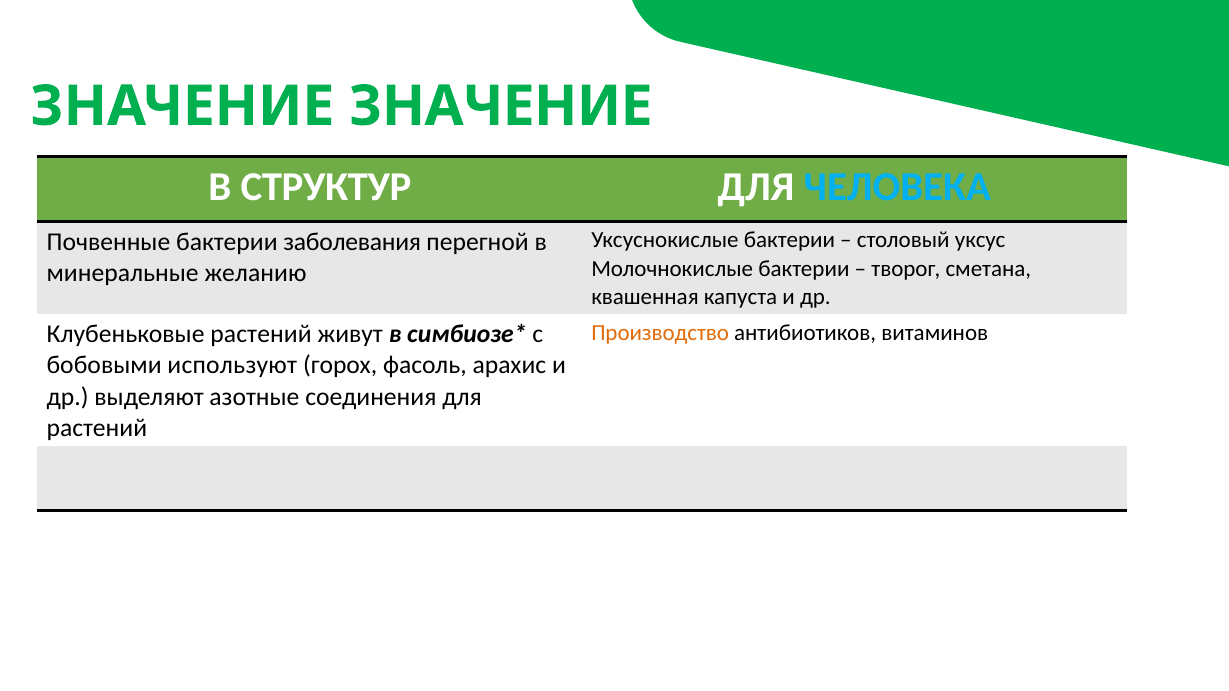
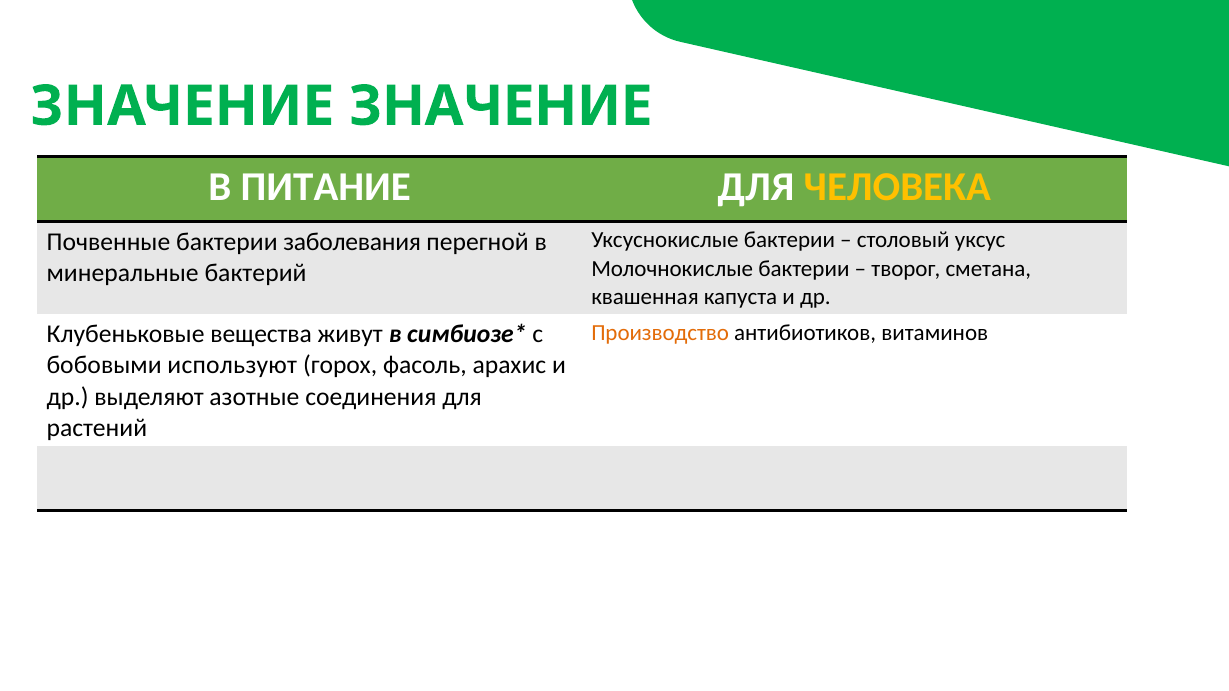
СТРУКТУР: СТРУКТУР -> ПИТАНИЕ (326, 187)
ЧЕЛОВЕКА colour: light blue -> yellow (897, 187)
желанию: желанию -> бактерий (256, 273)
Клубеньковые растений: растений -> вещества (261, 334)
